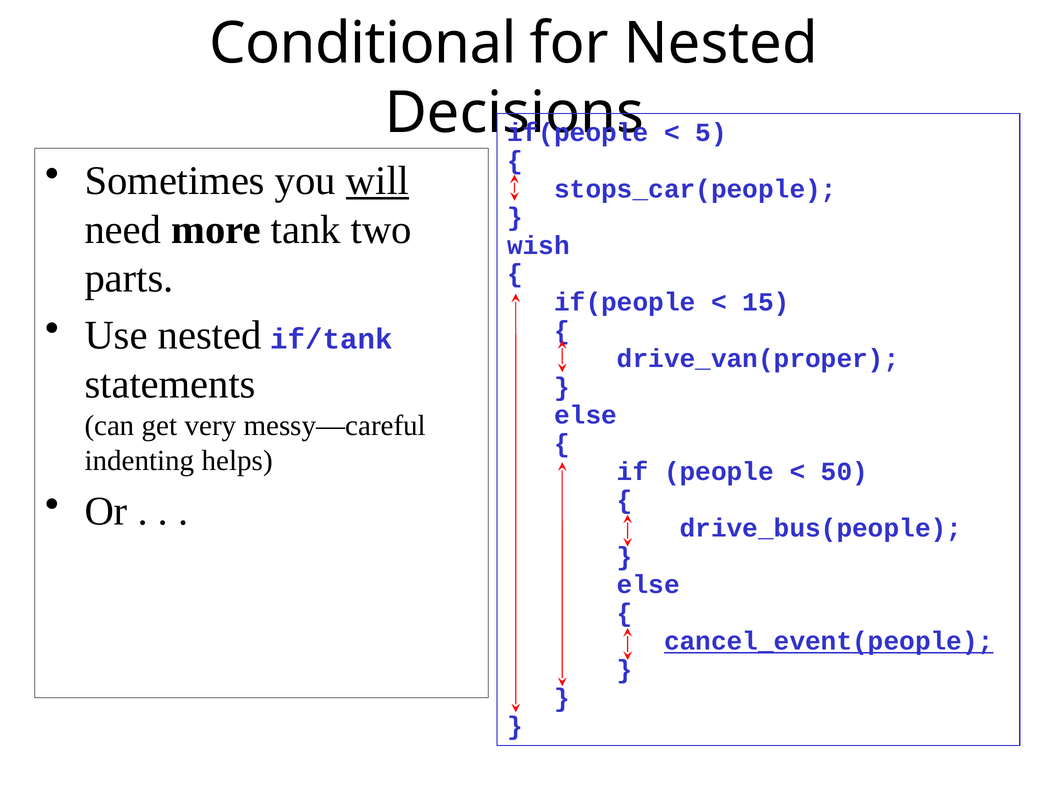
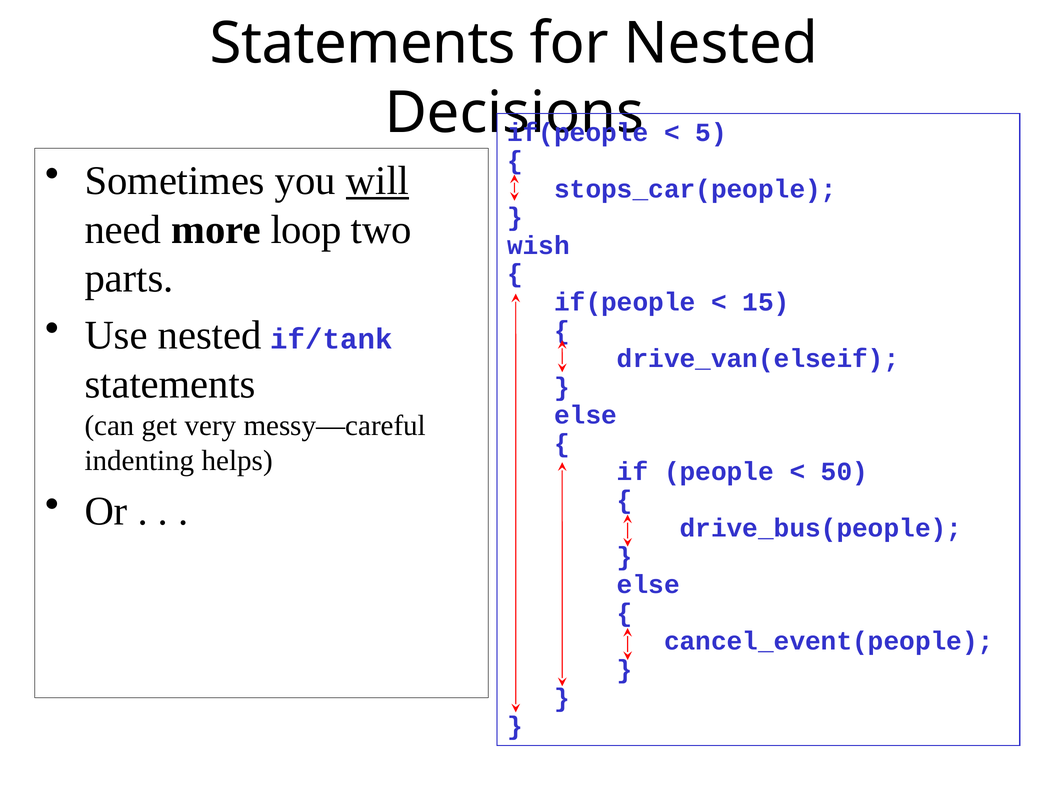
Conditional: Conditional -> Statements (363, 43)
tank: tank -> loop (306, 230)
drive_van(proper: drive_van(proper -> drive_van(elseif (758, 358)
cancel_event(people underline: present -> none (829, 641)
